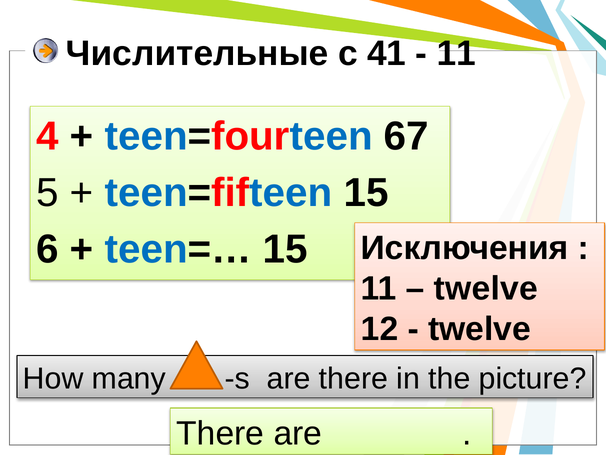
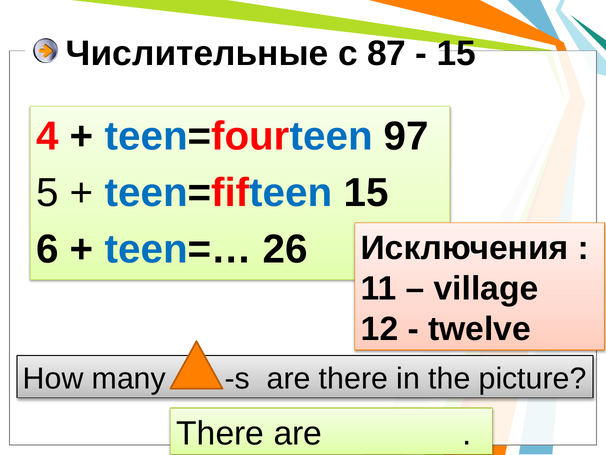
41: 41 -> 87 (387, 53)
11: 11 -> 15 (456, 53)
67: 67 -> 97 (406, 136)
teen=… 15: 15 -> 26 (285, 249)
twelve: twelve -> village (486, 288)
